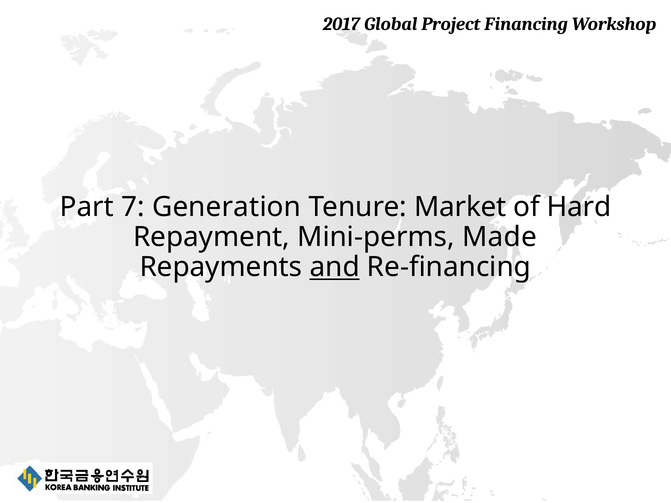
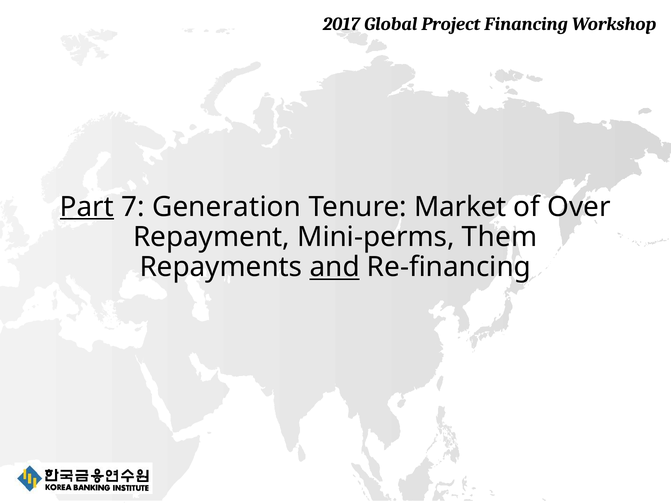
Part underline: none -> present (87, 207)
Hard: Hard -> Over (579, 207)
Made: Made -> Them (500, 237)
